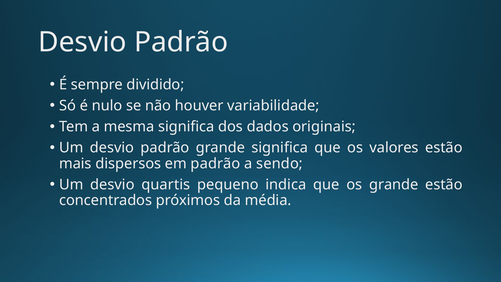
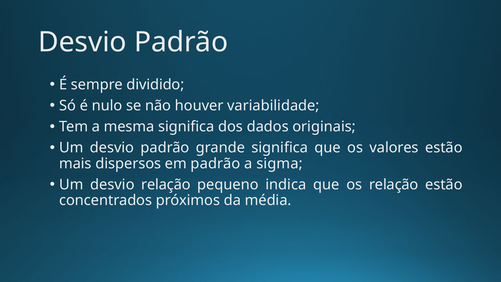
sendo: sendo -> sigma (280, 163)
desvio quartis: quartis -> relação (166, 184)
os grande: grande -> relação (394, 184)
